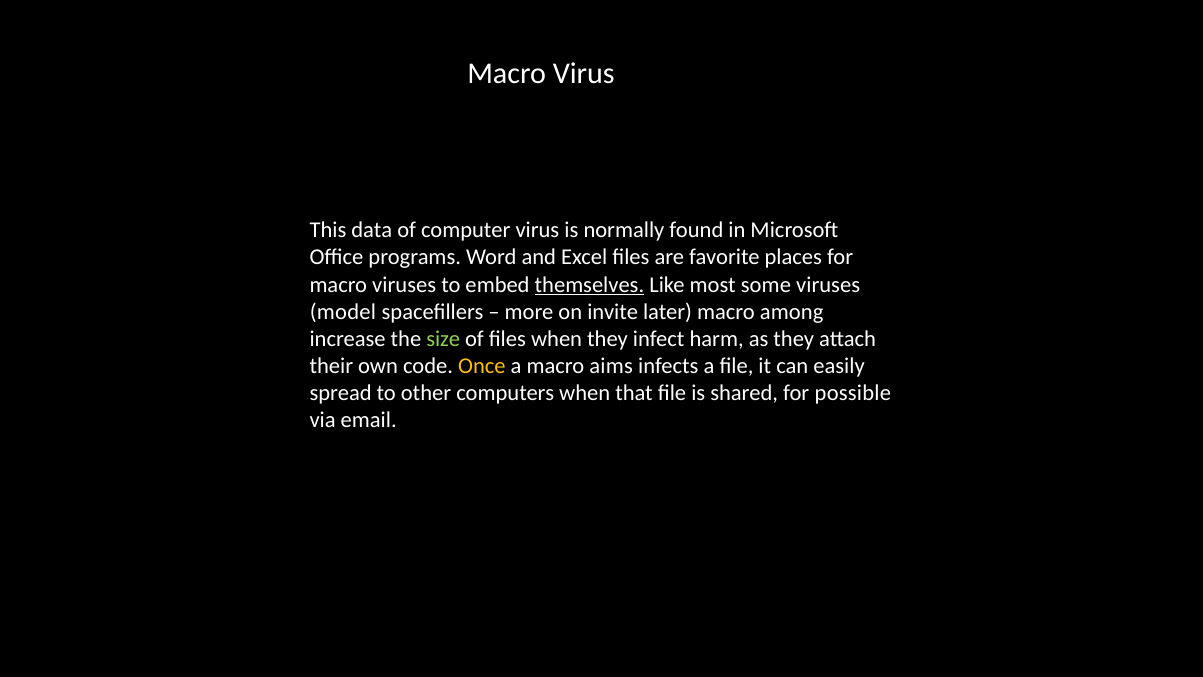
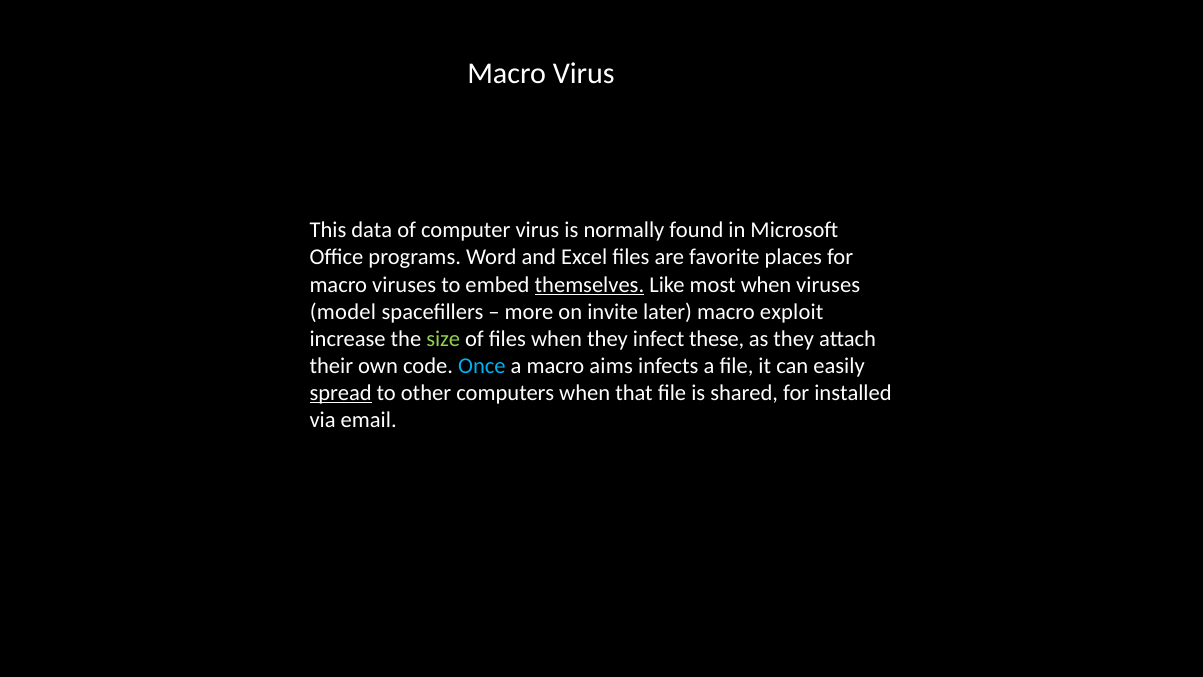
most some: some -> when (766, 284)
among: among -> exploit (792, 312)
harm: harm -> these (717, 339)
Once colour: yellow -> light blue (482, 366)
spread underline: none -> present (341, 393)
possible: possible -> installed (853, 393)
